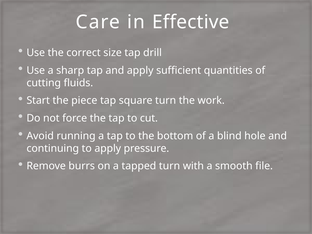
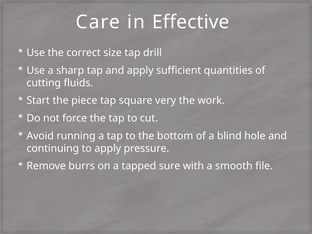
square turn: turn -> very (166, 101)
tapped turn: turn -> sure (170, 166)
